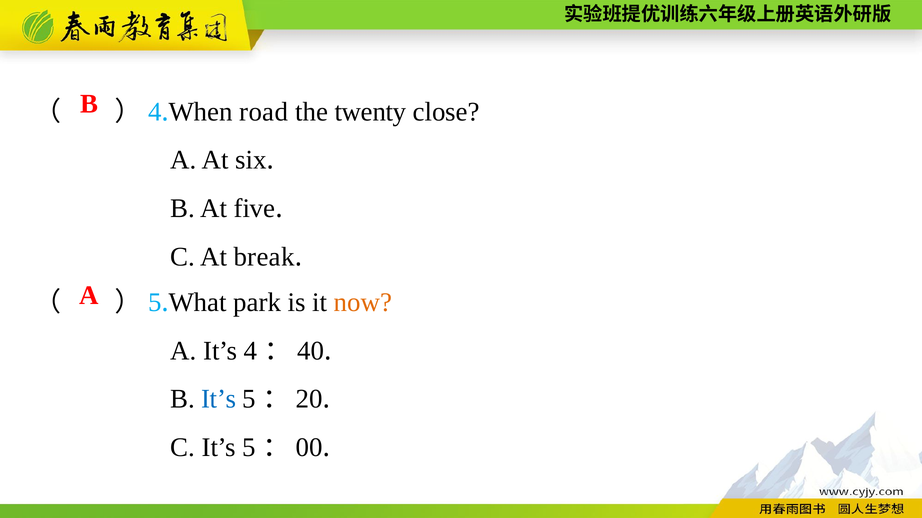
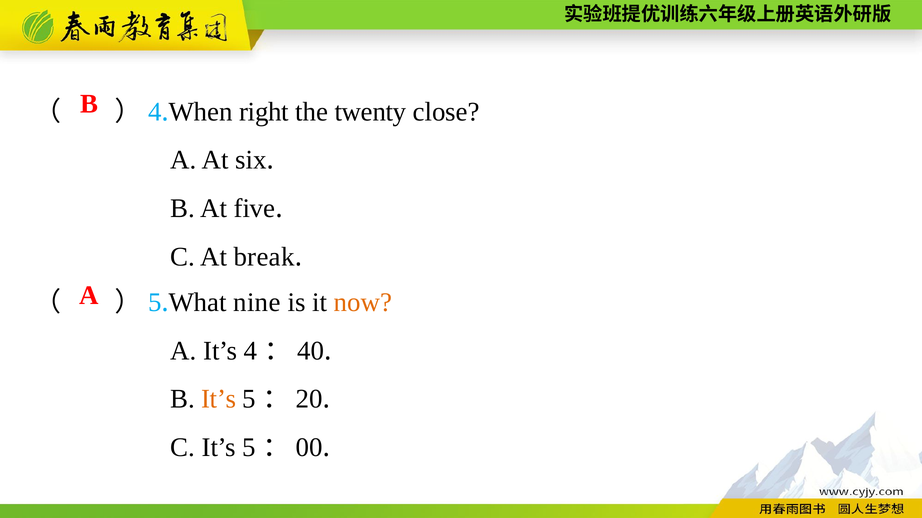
road: road -> right (264, 112)
park: park -> nine (257, 303)
It’s colour: blue -> orange (219, 400)
